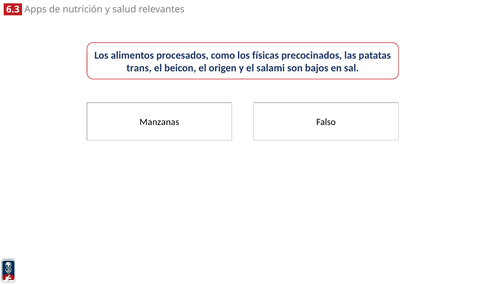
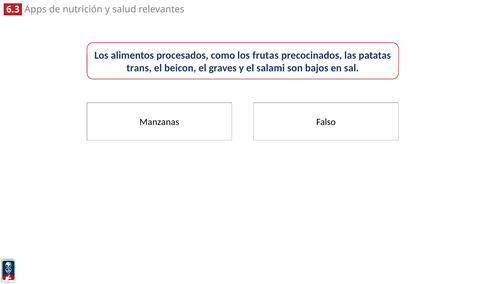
físicas: físicas -> frutas (266, 55)
origen: origen -> graves (223, 68)
